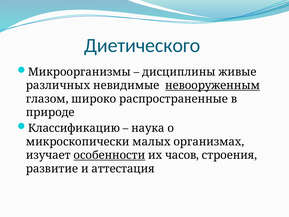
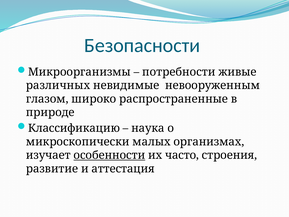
Диетического: Диетического -> Безопасности (142, 45)
дисциплины: дисциплины -> потребности (179, 72)
невооруженным underline: present -> none (213, 85)
часов: часов -> часто (182, 155)
